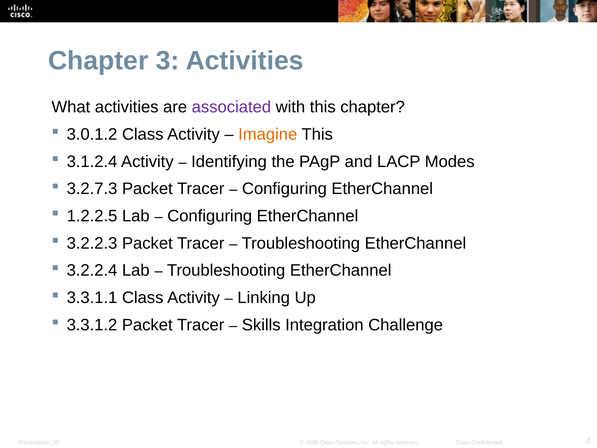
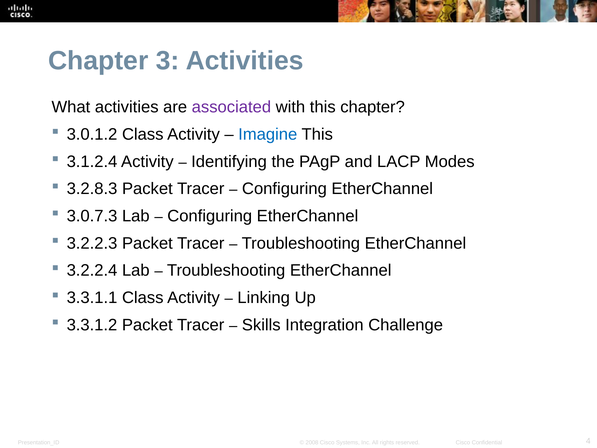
Imagine colour: orange -> blue (268, 134)
3.2.7.3: 3.2.7.3 -> 3.2.8.3 (92, 189)
1.2.2.5: 1.2.2.5 -> 3.0.7.3 (92, 216)
